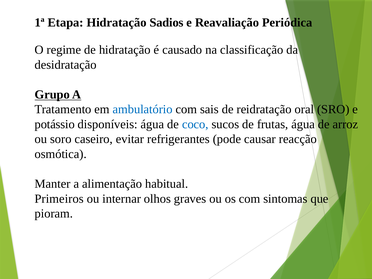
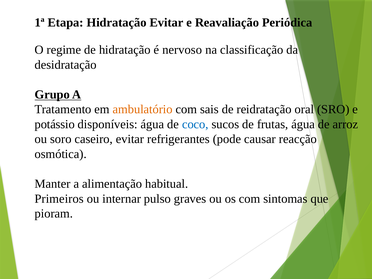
Hidratação Sadios: Sadios -> Evitar (166, 23)
causado: causado -> nervoso (182, 50)
ambulatório colour: blue -> orange (143, 109)
olhos: olhos -> pulso (157, 199)
